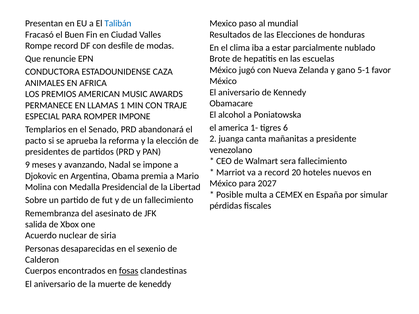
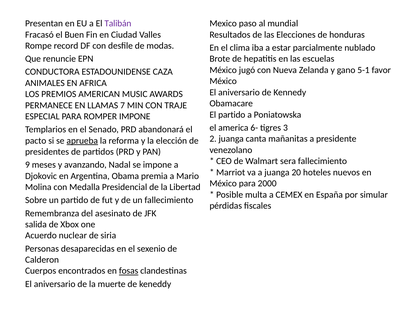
Talibán colour: blue -> purple (118, 24)
1: 1 -> 7 (123, 105)
El alcohol: alcohol -> partido (232, 115)
1-: 1- -> 6- (254, 128)
6: 6 -> 3 (285, 128)
aprueba underline: none -> present (82, 141)
a record: record -> juanga (277, 172)
2027: 2027 -> 2000 (267, 184)
